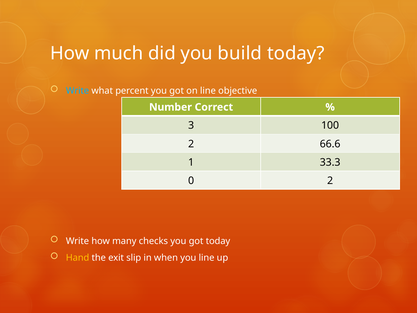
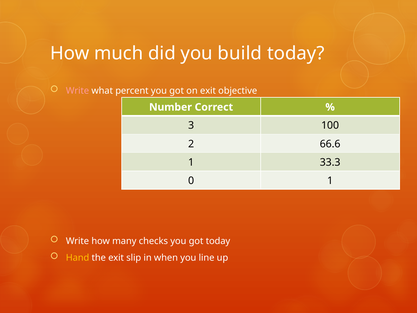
Write colour: light blue -> pink (77, 91)
on line: line -> exit (208, 91)
0 2: 2 -> 1 (330, 181)
